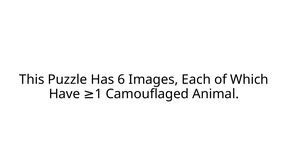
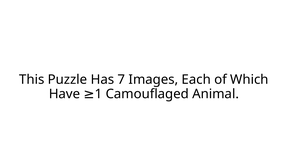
6: 6 -> 7 (121, 80)
